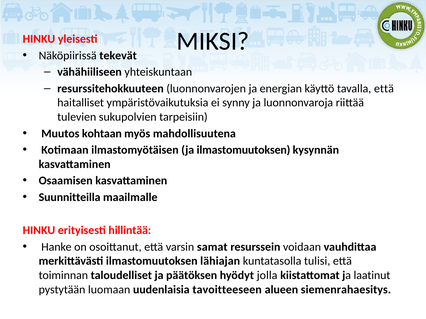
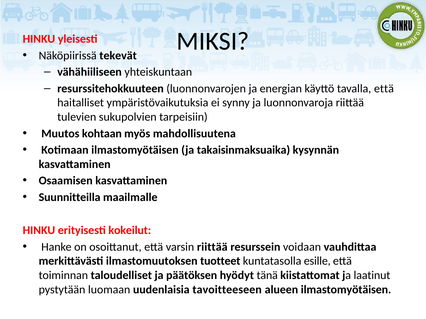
ja ilmastomuutoksen: ilmastomuutoksen -> takaisinmaksuaika (243, 150)
hillintää: hillintää -> kokeilut (130, 231)
varsin samat: samat -> riittää (212, 247)
lähiajan: lähiajan -> tuotteet (220, 262)
tulisi: tulisi -> esille (317, 262)
jolla: jolla -> tänä (267, 276)
alueen siemenrahaesitys: siemenrahaesitys -> ilmastomyötäisen (346, 290)
